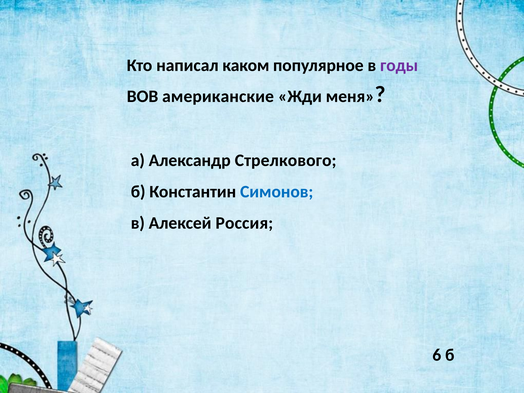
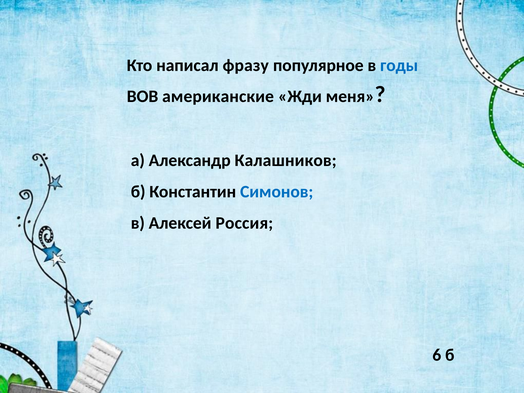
каком: каком -> фразу (246, 65)
годы colour: purple -> blue (399, 65)
Стрелкового: Стрелкового -> Калашников (286, 160)
